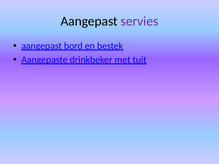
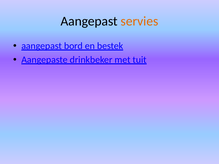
servies colour: purple -> orange (139, 21)
